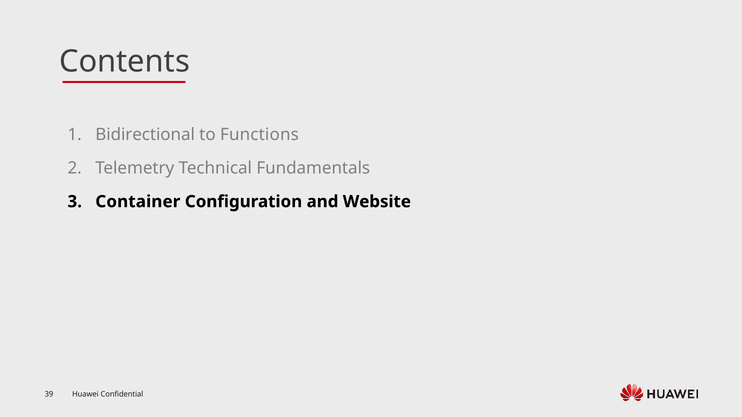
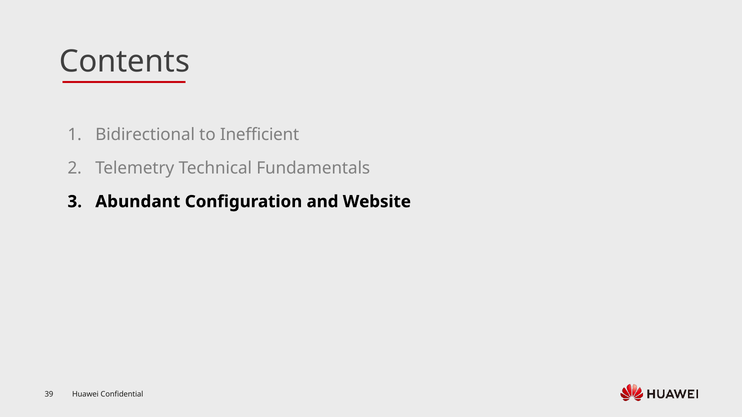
Functions: Functions -> Inefficient (260, 135)
Container: Container -> Abundant (138, 202)
